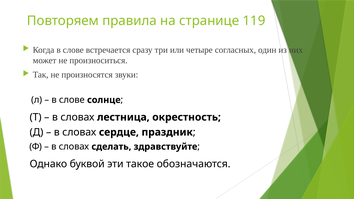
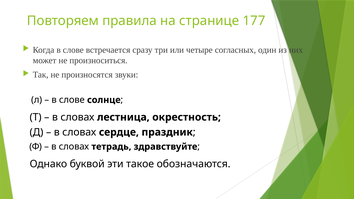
119: 119 -> 177 (254, 21)
сделать: сделать -> тетрадь (111, 147)
